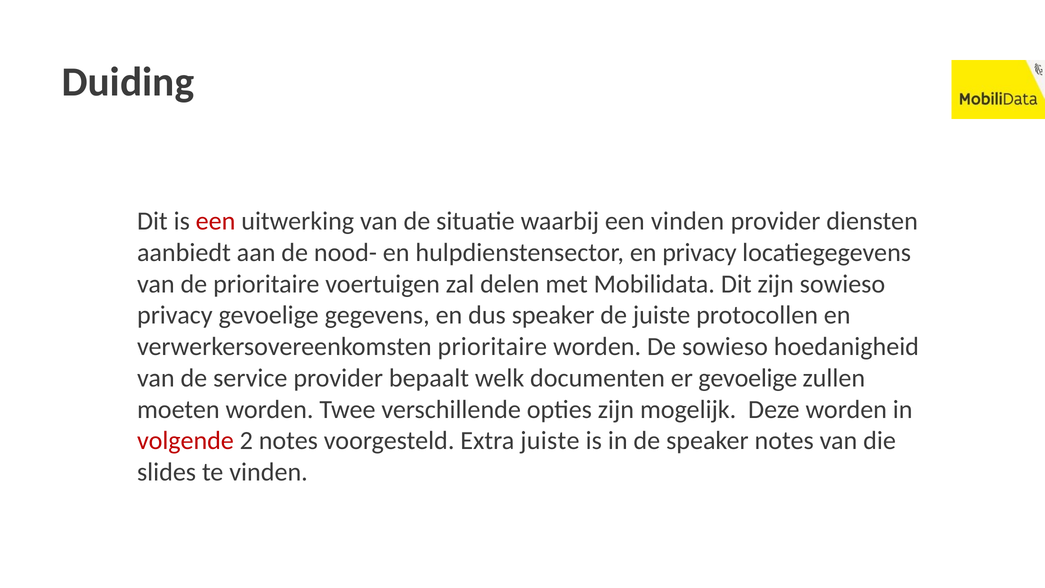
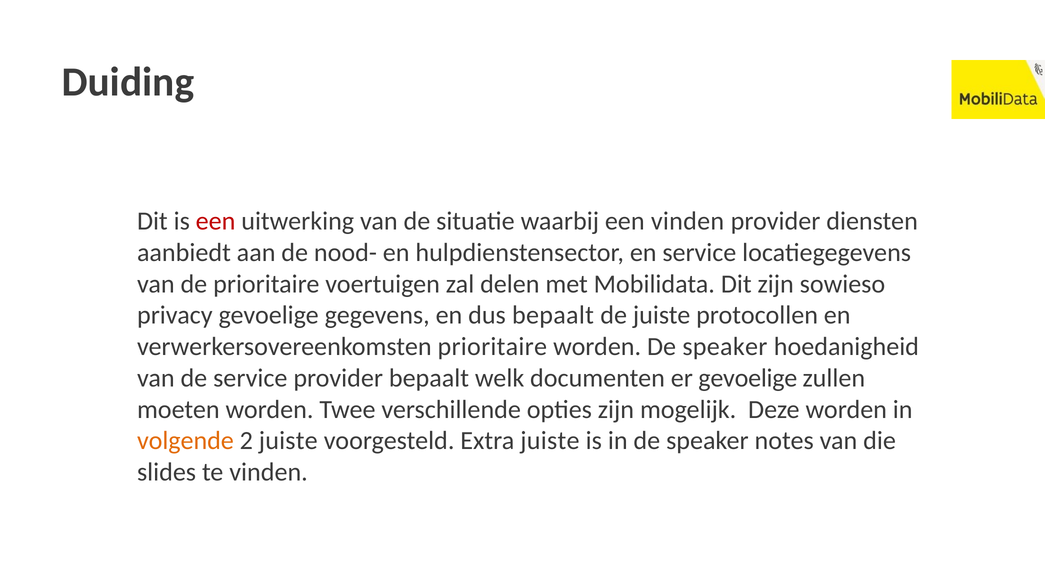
en privacy: privacy -> service (699, 253)
dus speaker: speaker -> bepaalt (553, 315)
worden De sowieso: sowieso -> speaker (725, 347)
volgende colour: red -> orange (185, 441)
2 notes: notes -> juiste (288, 441)
